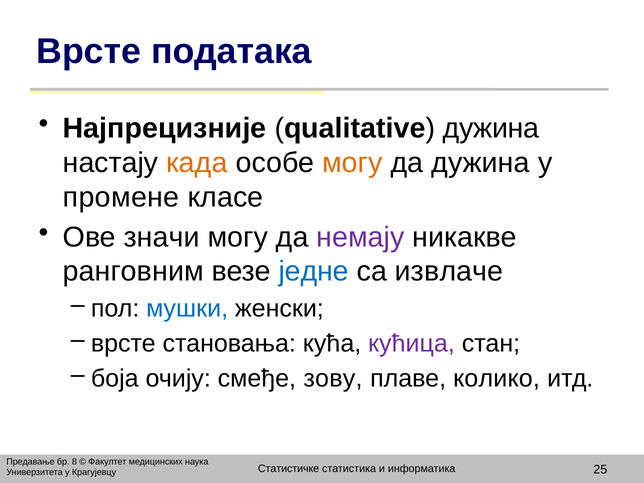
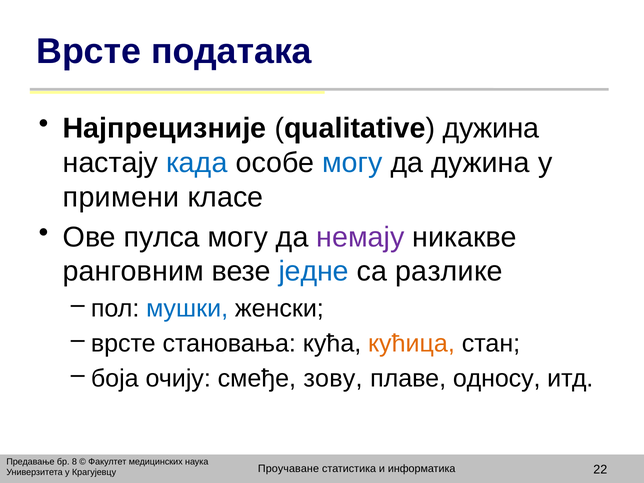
када colour: orange -> blue (197, 163)
могу colour: orange -> blue (352, 163)
промене: промене -> примени (121, 197)
значи: значи -> пулса (162, 237)
извлаче: извлаче -> разлике (449, 272)
кућица colour: purple -> orange (411, 344)
колико: колико -> односу (497, 379)
Статистичке: Статистичке -> Проучаване (288, 469)
25: 25 -> 22 (600, 470)
